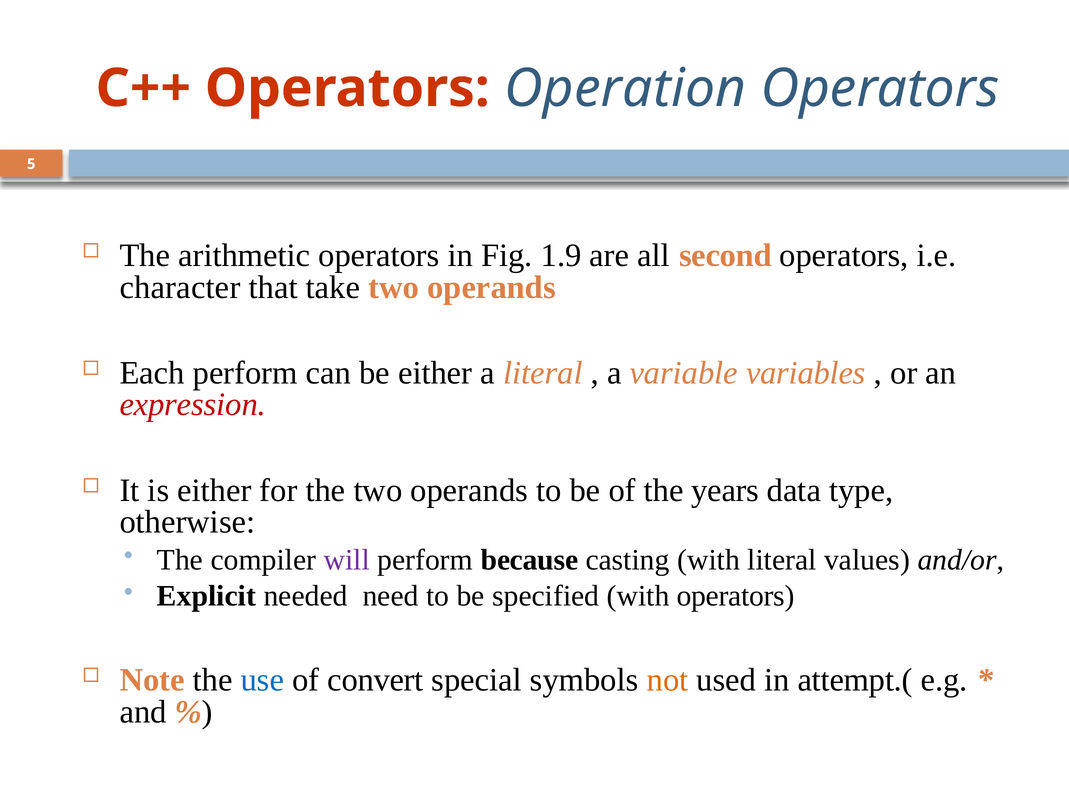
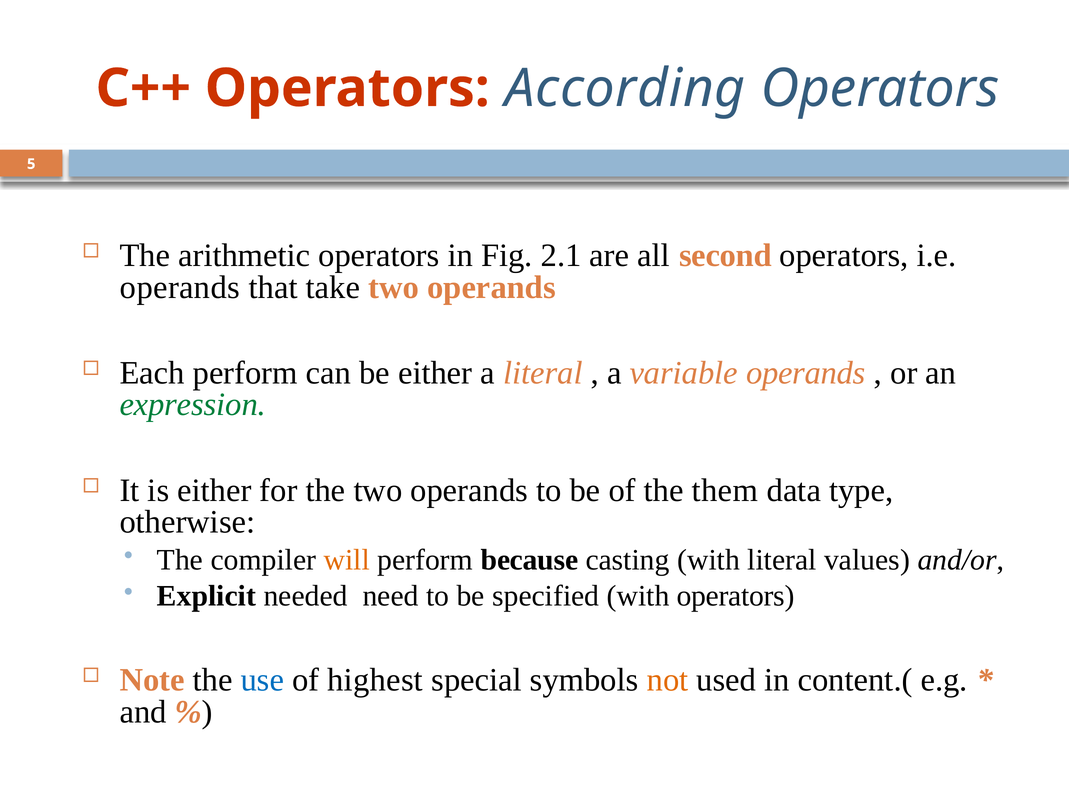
Operation: Operation -> According (625, 88)
1.9: 1.9 -> 2.1 (561, 255)
character: character -> operands (180, 287)
variable variables: variables -> operands (806, 373)
expression colour: red -> green (193, 405)
years: years -> them (725, 490)
will colour: purple -> orange (347, 560)
convert: convert -> highest (375, 680)
attempt.(: attempt.( -> content.( (855, 680)
